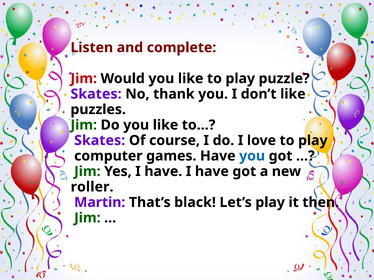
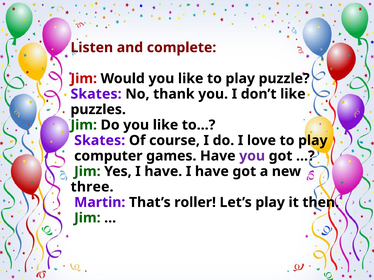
you colour: blue -> purple (252, 156)
roller: roller -> three (92, 187)
black: black -> roller (195, 203)
